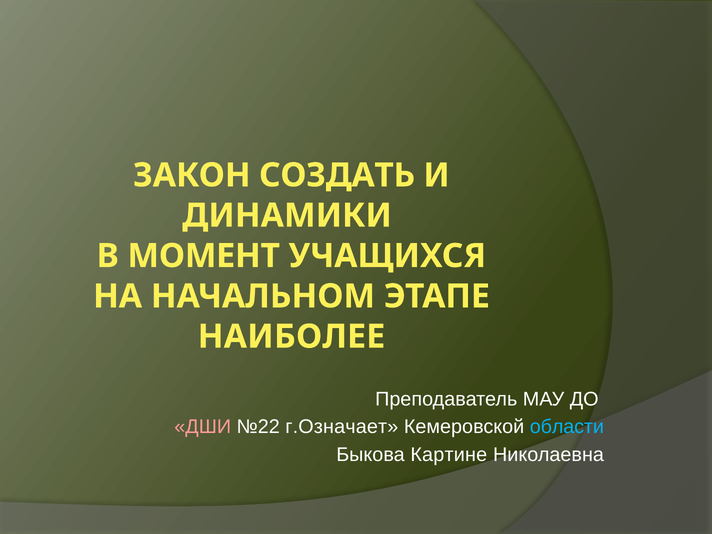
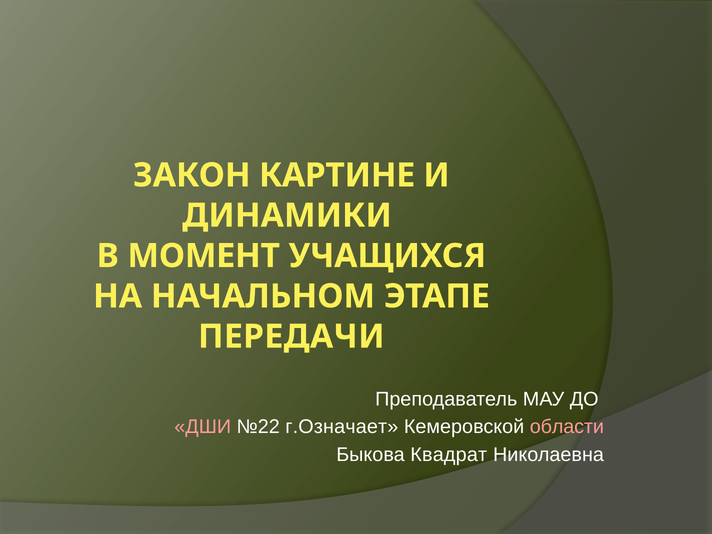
СОЗДАТЬ: СОЗДАТЬ -> КАРТИНЕ (337, 175)
НАИБОЛЕЕ: НАИБОЛЕЕ -> ПЕРЕДАЧИ (291, 337)
области colour: light blue -> pink (567, 427)
Картине: Картине -> Квадрат (449, 455)
